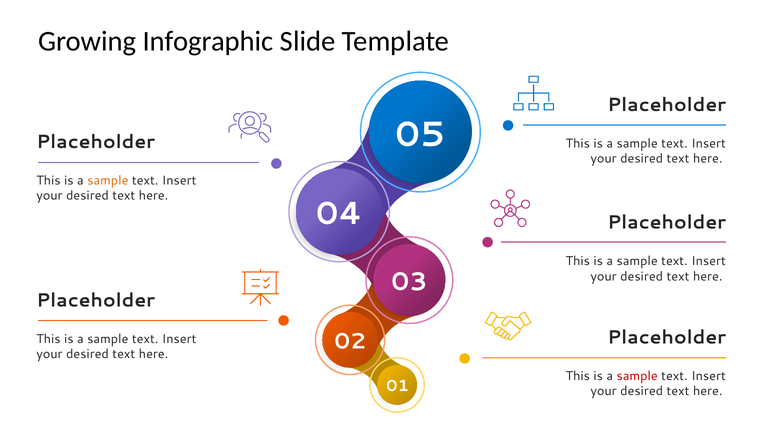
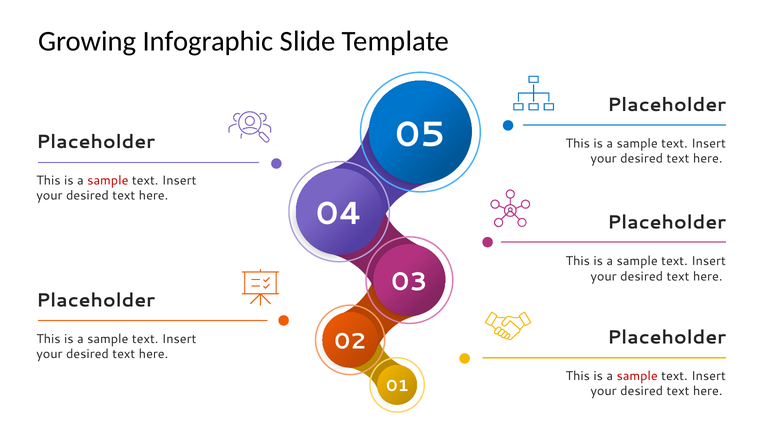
sample colour: orange -> red (108, 180)
